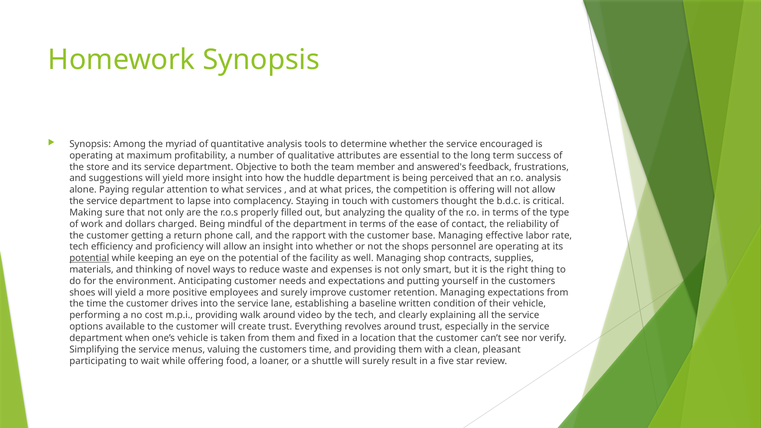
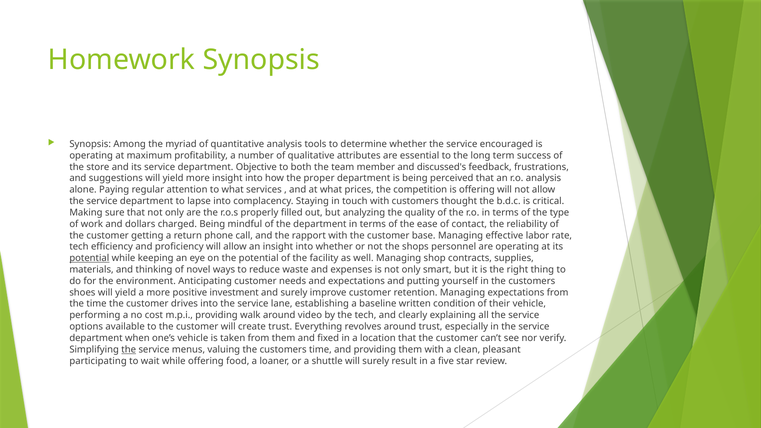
answered's: answered's -> discussed's (442, 167)
huddle: huddle -> proper (319, 178)
employees: employees -> investment (234, 292)
the underline: none -> present (129, 350)
